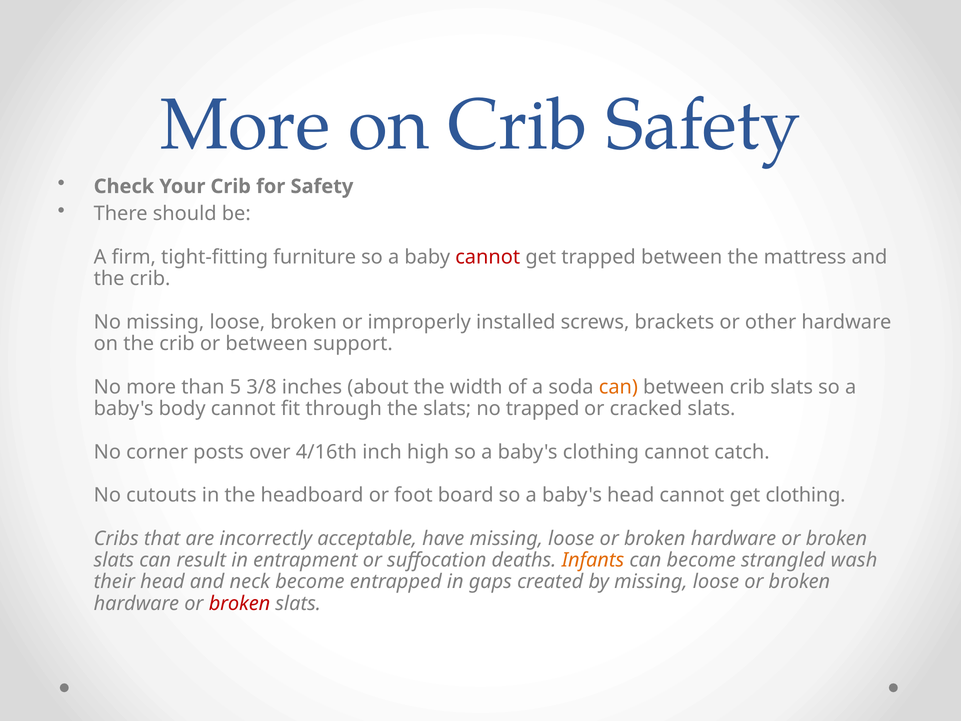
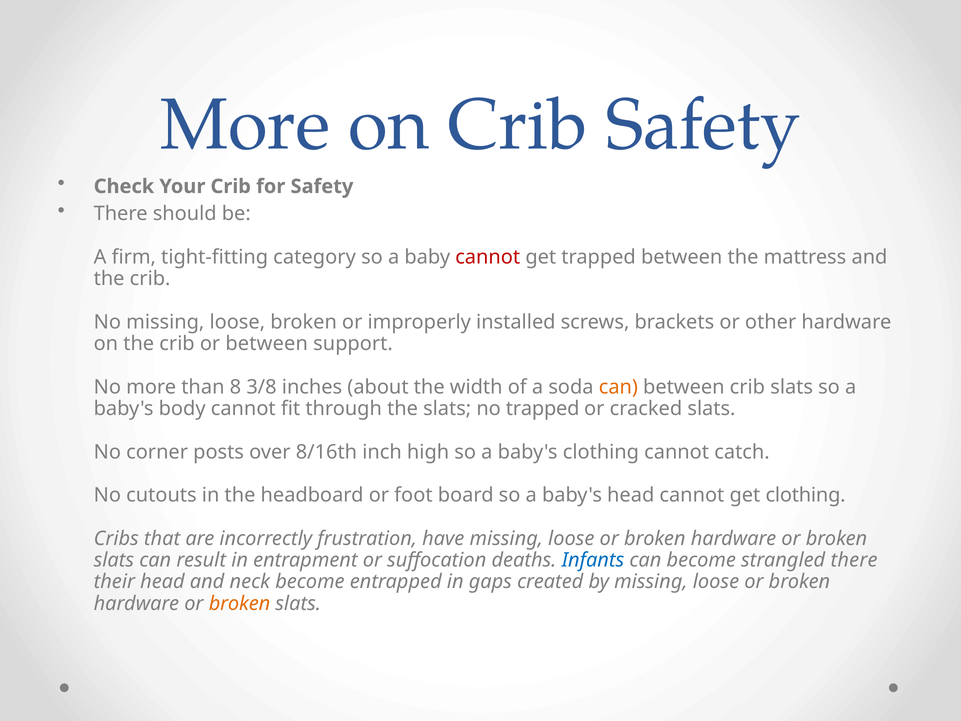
furniture: furniture -> category (315, 257)
5: 5 -> 8 (235, 387)
4/16th: 4/16th -> 8/16th (326, 452)
acceptable: acceptable -> frustration (367, 538)
Infants colour: orange -> blue (593, 560)
strangled wash: wash -> there (854, 560)
broken colour: red -> orange (240, 603)
